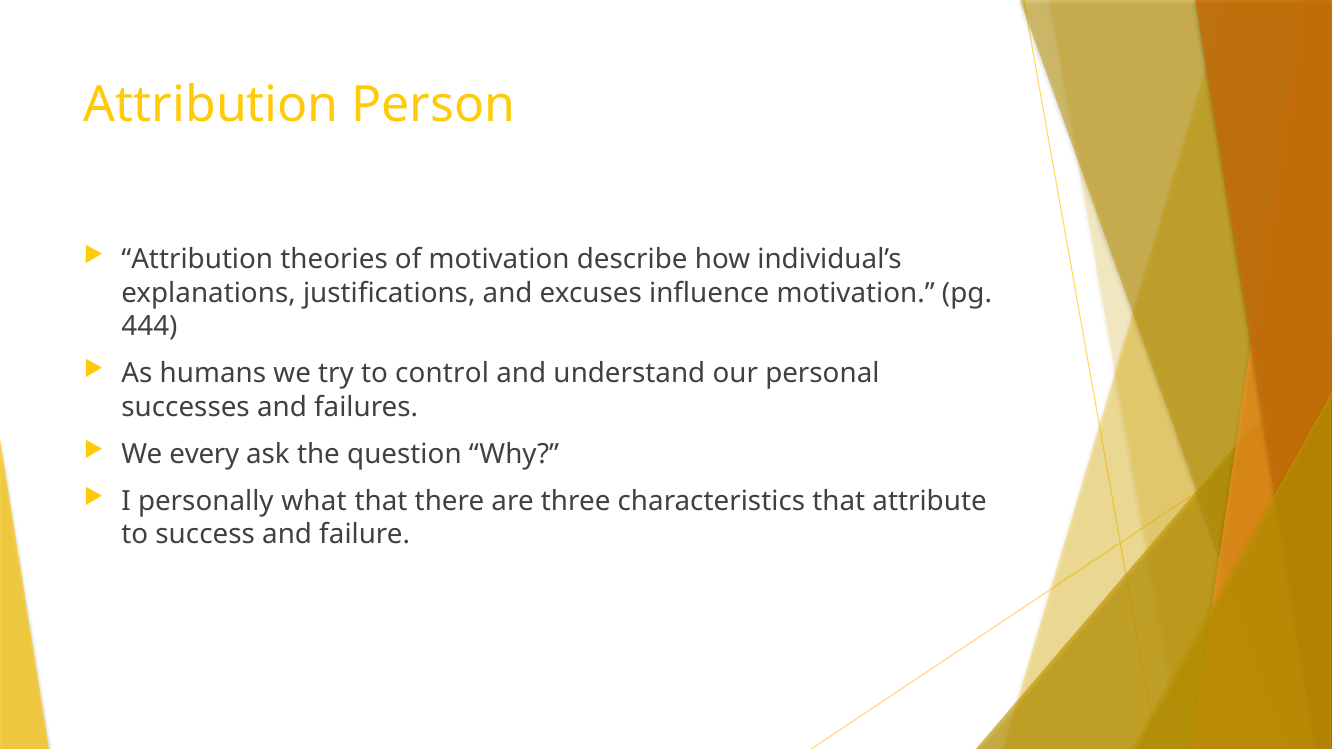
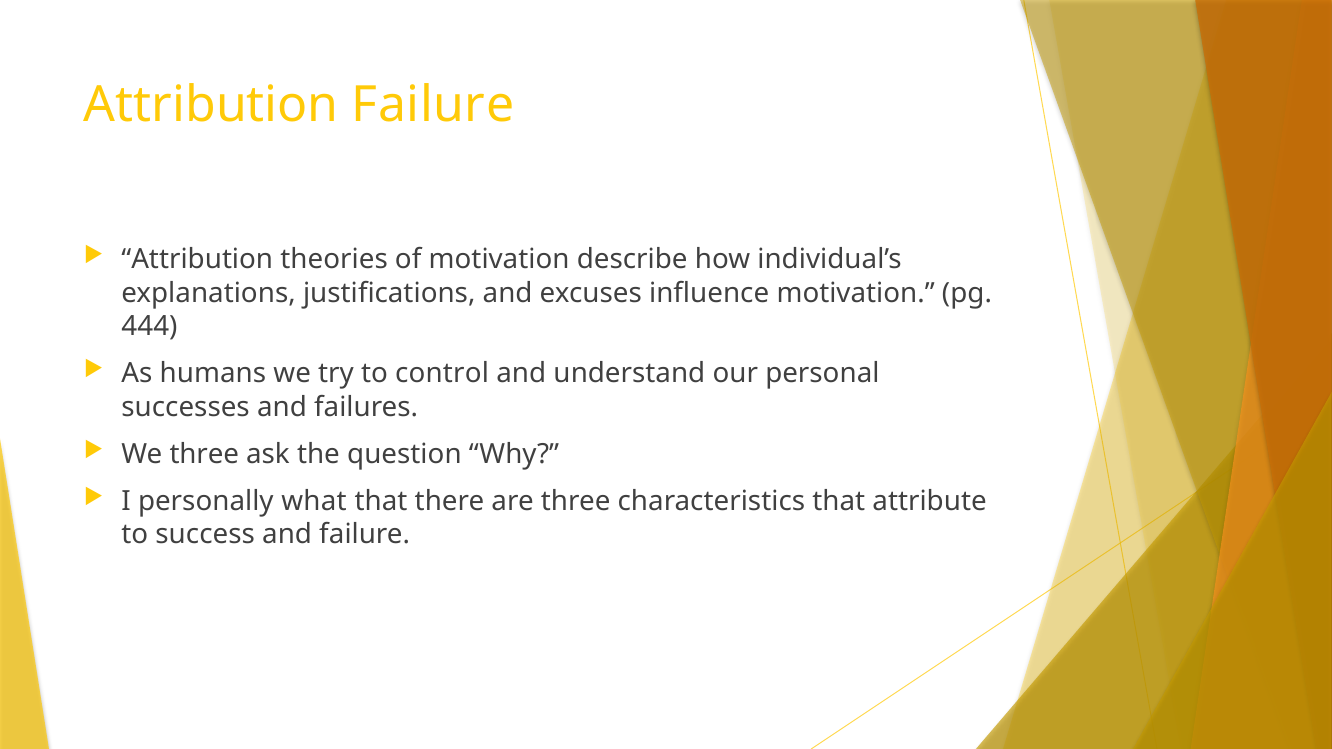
Attribution Person: Person -> Failure (433, 105)
We every: every -> three (204, 454)
